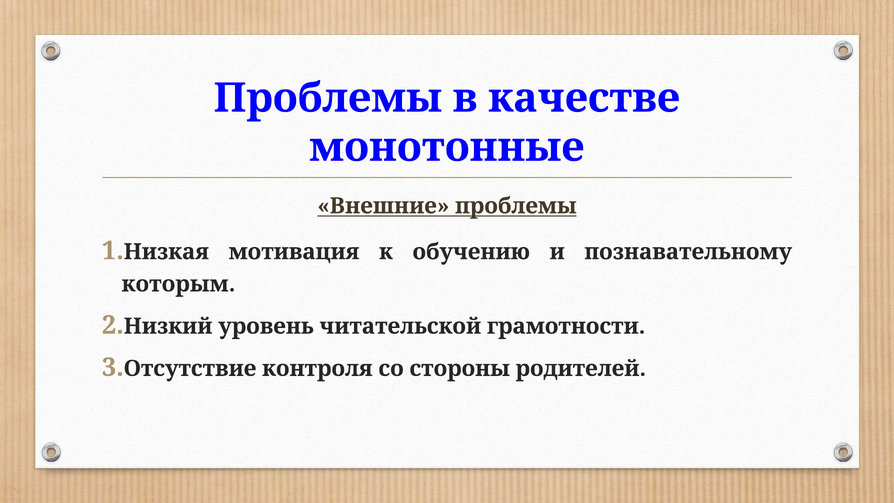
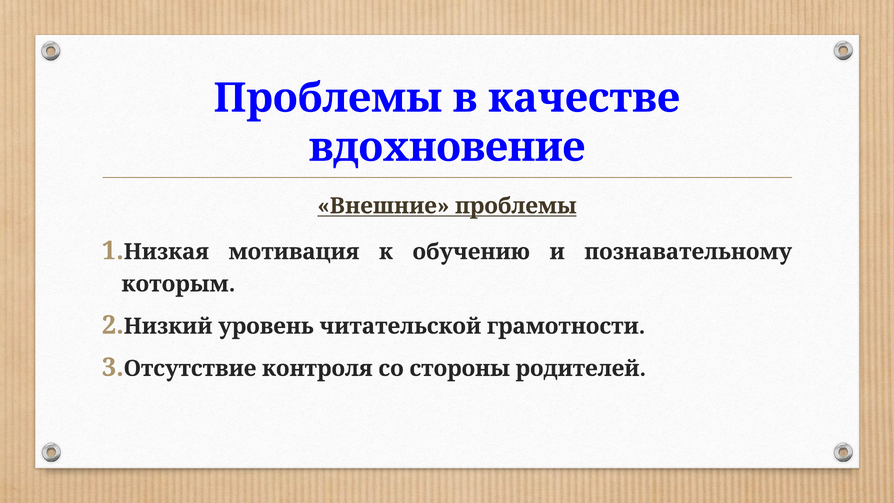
монотонные: монотонные -> вдохновение (447, 147)
